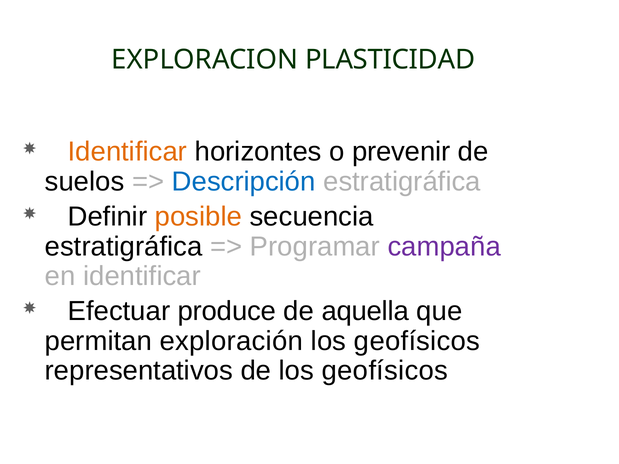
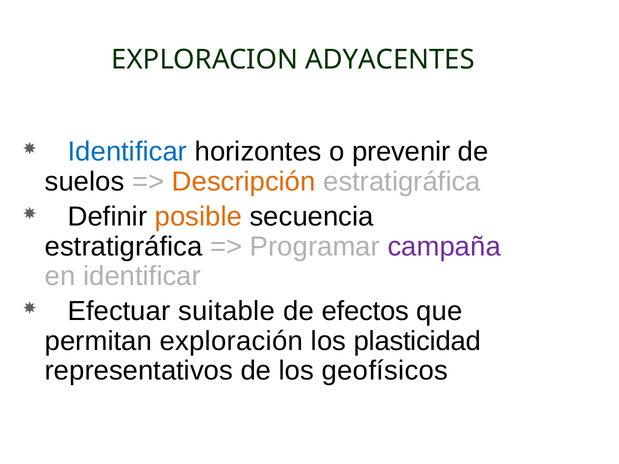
PLASTICIDAD: PLASTICIDAD -> ADYACENTES (390, 60)
Identificar colour: orange -> blue (127, 152)
Descripción colour: blue -> orange (244, 182)
produce: produce -> suitable (227, 312)
aquella: aquella -> efectos (365, 312)
geofísicos: geofísicos -> plasticidad (417, 341)
